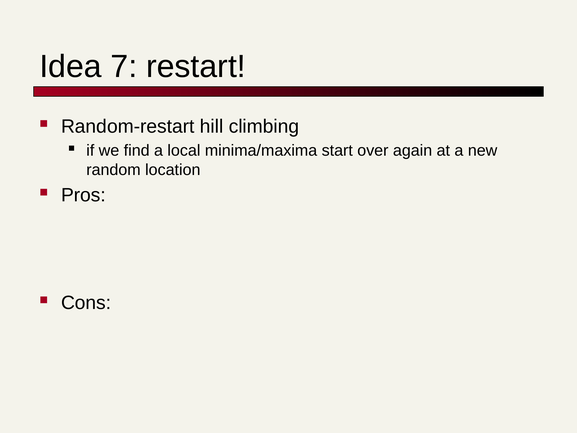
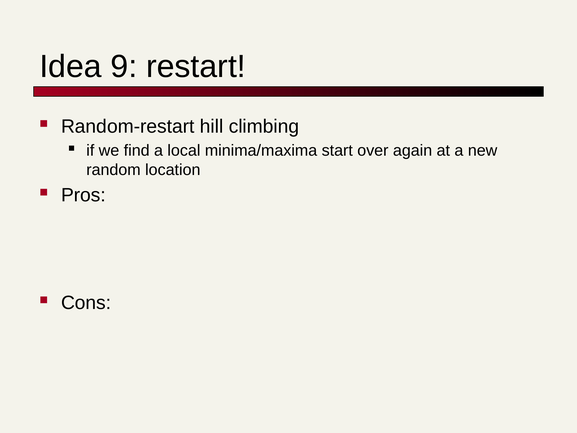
7: 7 -> 9 (124, 67)
